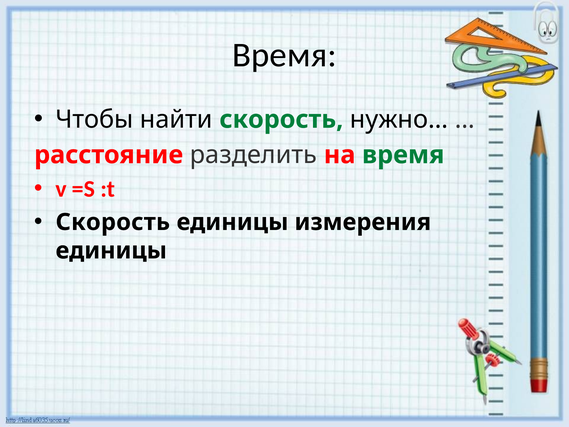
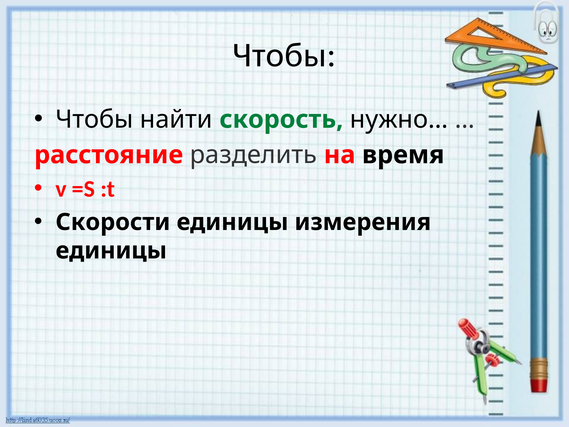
Время: Время -> Чтобы (284, 55)
время colour: green -> black (403, 155)
Скорость: Скорость -> Скорости (113, 222)
